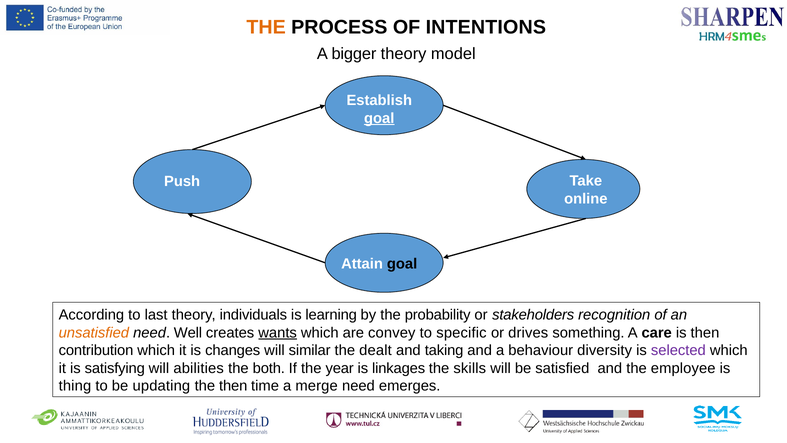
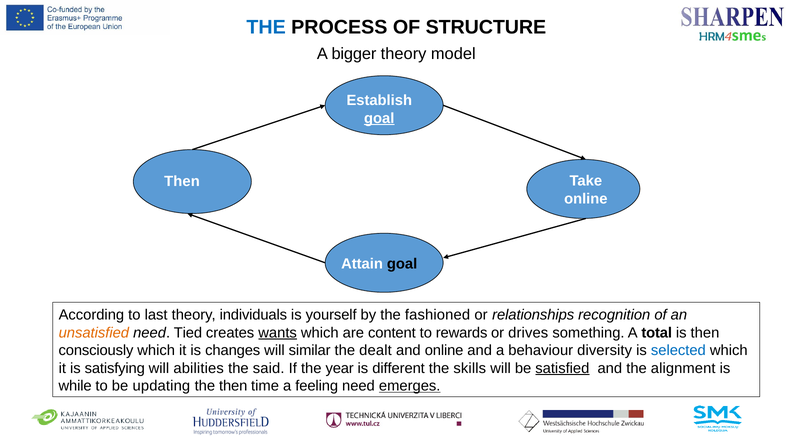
THE colour: orange -> blue (266, 27)
INTENTIONS: INTENTIONS -> STRUCTURE (486, 27)
Push: Push -> Then (182, 181)
learning: learning -> yourself (331, 315)
probability: probability -> fashioned (438, 315)
stakeholders: stakeholders -> relationships (533, 315)
Well: Well -> Tied (188, 333)
convey: convey -> content (392, 333)
specific: specific -> rewards (462, 333)
care: care -> total (657, 333)
contribution: contribution -> consciously (96, 350)
and taking: taking -> online (444, 350)
selected colour: purple -> blue (678, 350)
both: both -> said (269, 368)
linkages: linkages -> different (399, 368)
satisfied underline: none -> present (562, 368)
employee: employee -> alignment (683, 368)
thing: thing -> while (75, 386)
merge: merge -> feeling (317, 386)
emerges underline: none -> present (410, 386)
